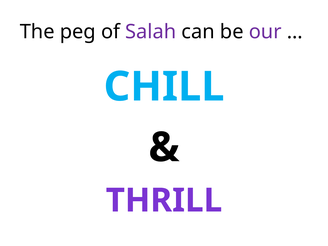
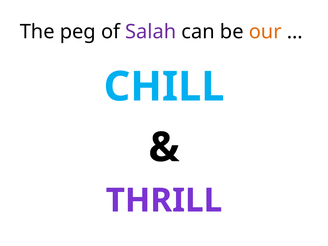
our colour: purple -> orange (265, 32)
